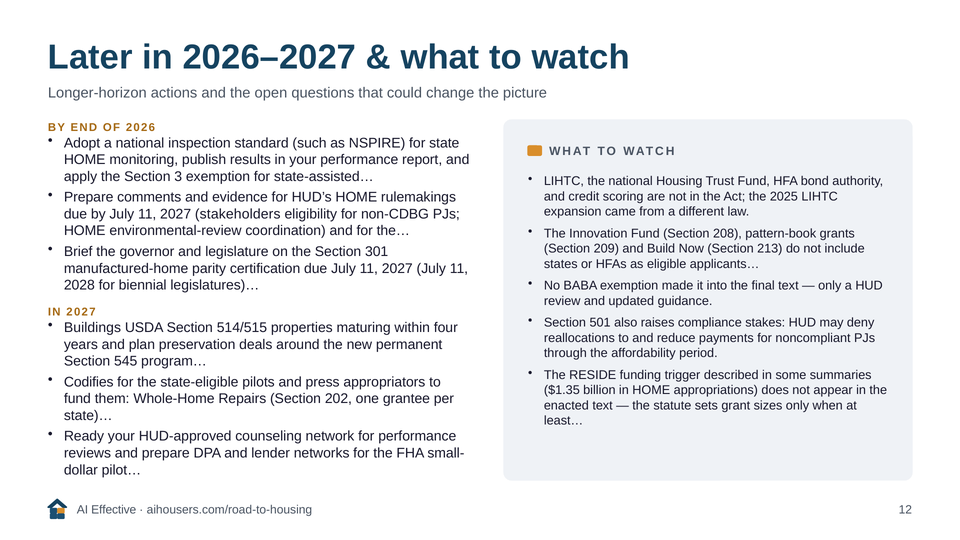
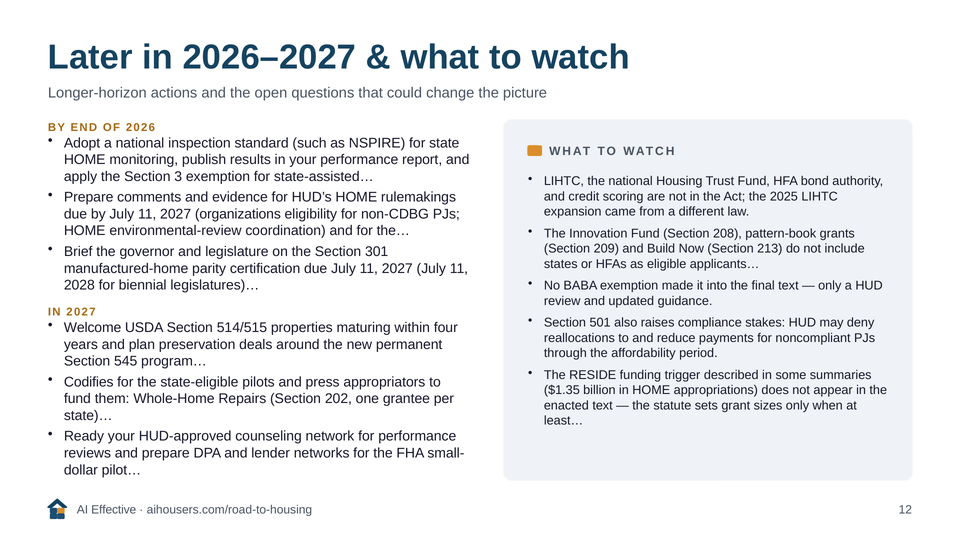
stakeholders: stakeholders -> organizations (238, 214)
Buildings: Buildings -> Welcome (93, 328)
